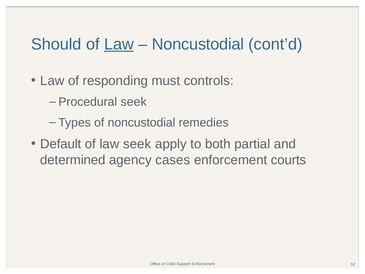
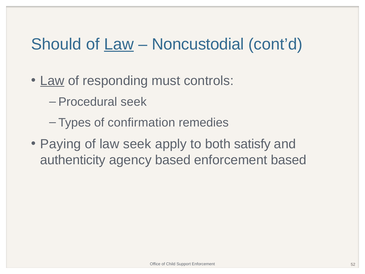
Law underline: none -> present (52, 81)
of noncustodial: noncustodial -> confirmation (141, 123)
Default: Default -> Paying (61, 144)
partial: partial -> satisfy (252, 144)
determined: determined -> authenticity (73, 160)
agency cases: cases -> based (173, 160)
enforcement courts: courts -> based (289, 160)
